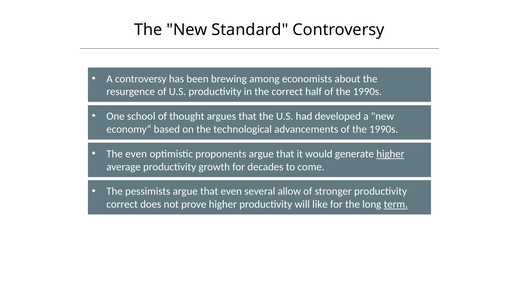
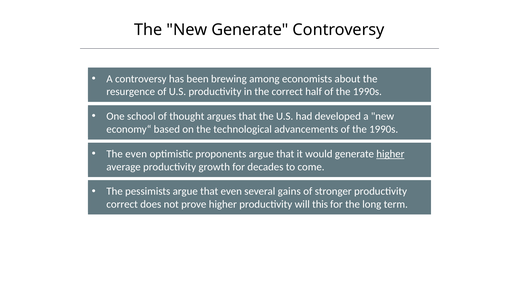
New Standard: Standard -> Generate (250, 30)
allow: allow -> gains (289, 191)
like: like -> this (320, 204)
term underline: present -> none (396, 204)
